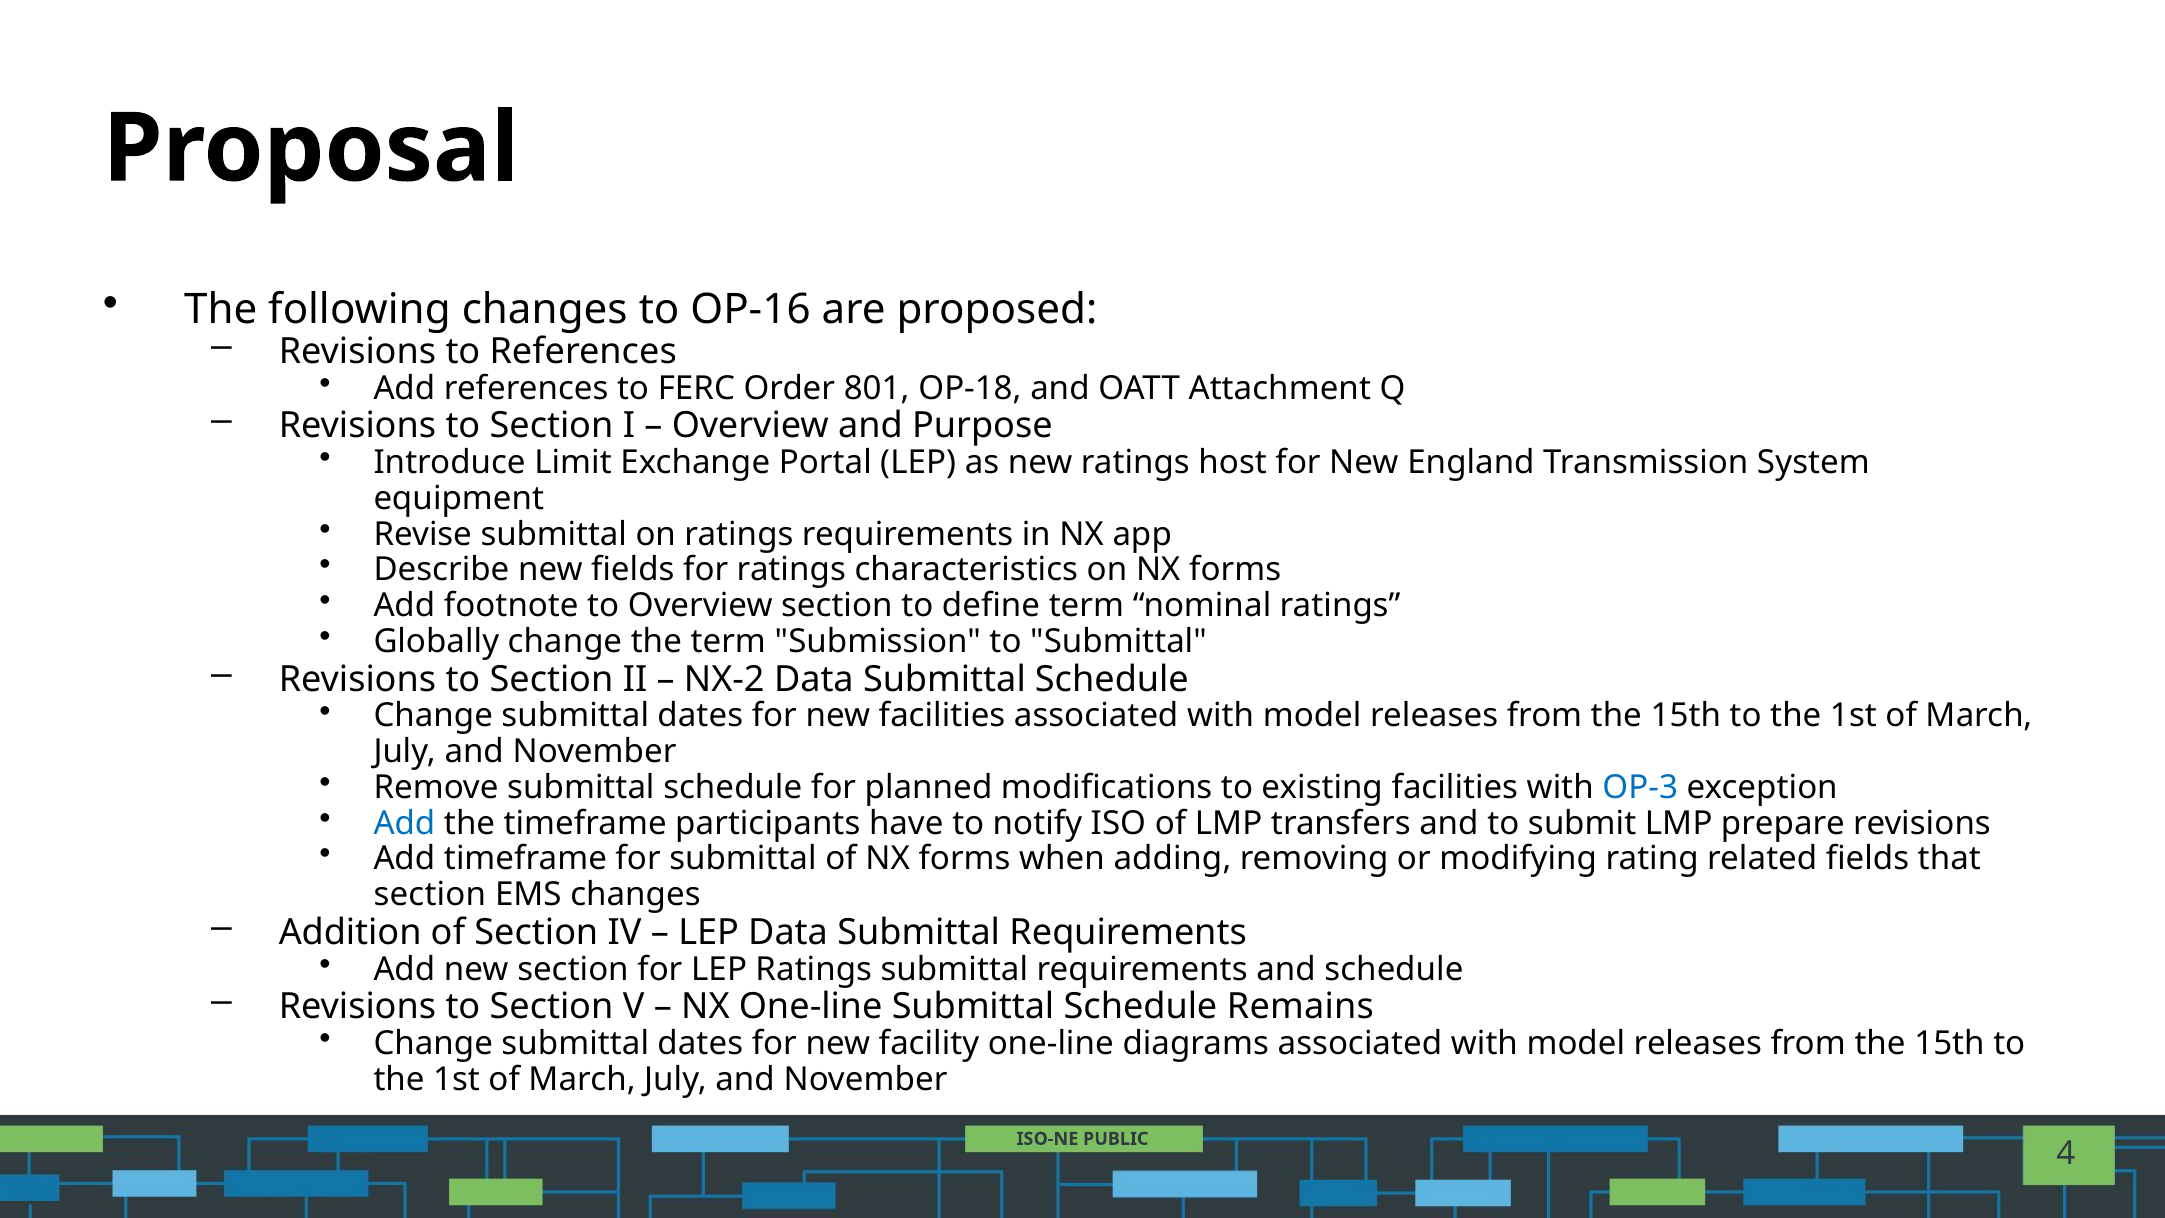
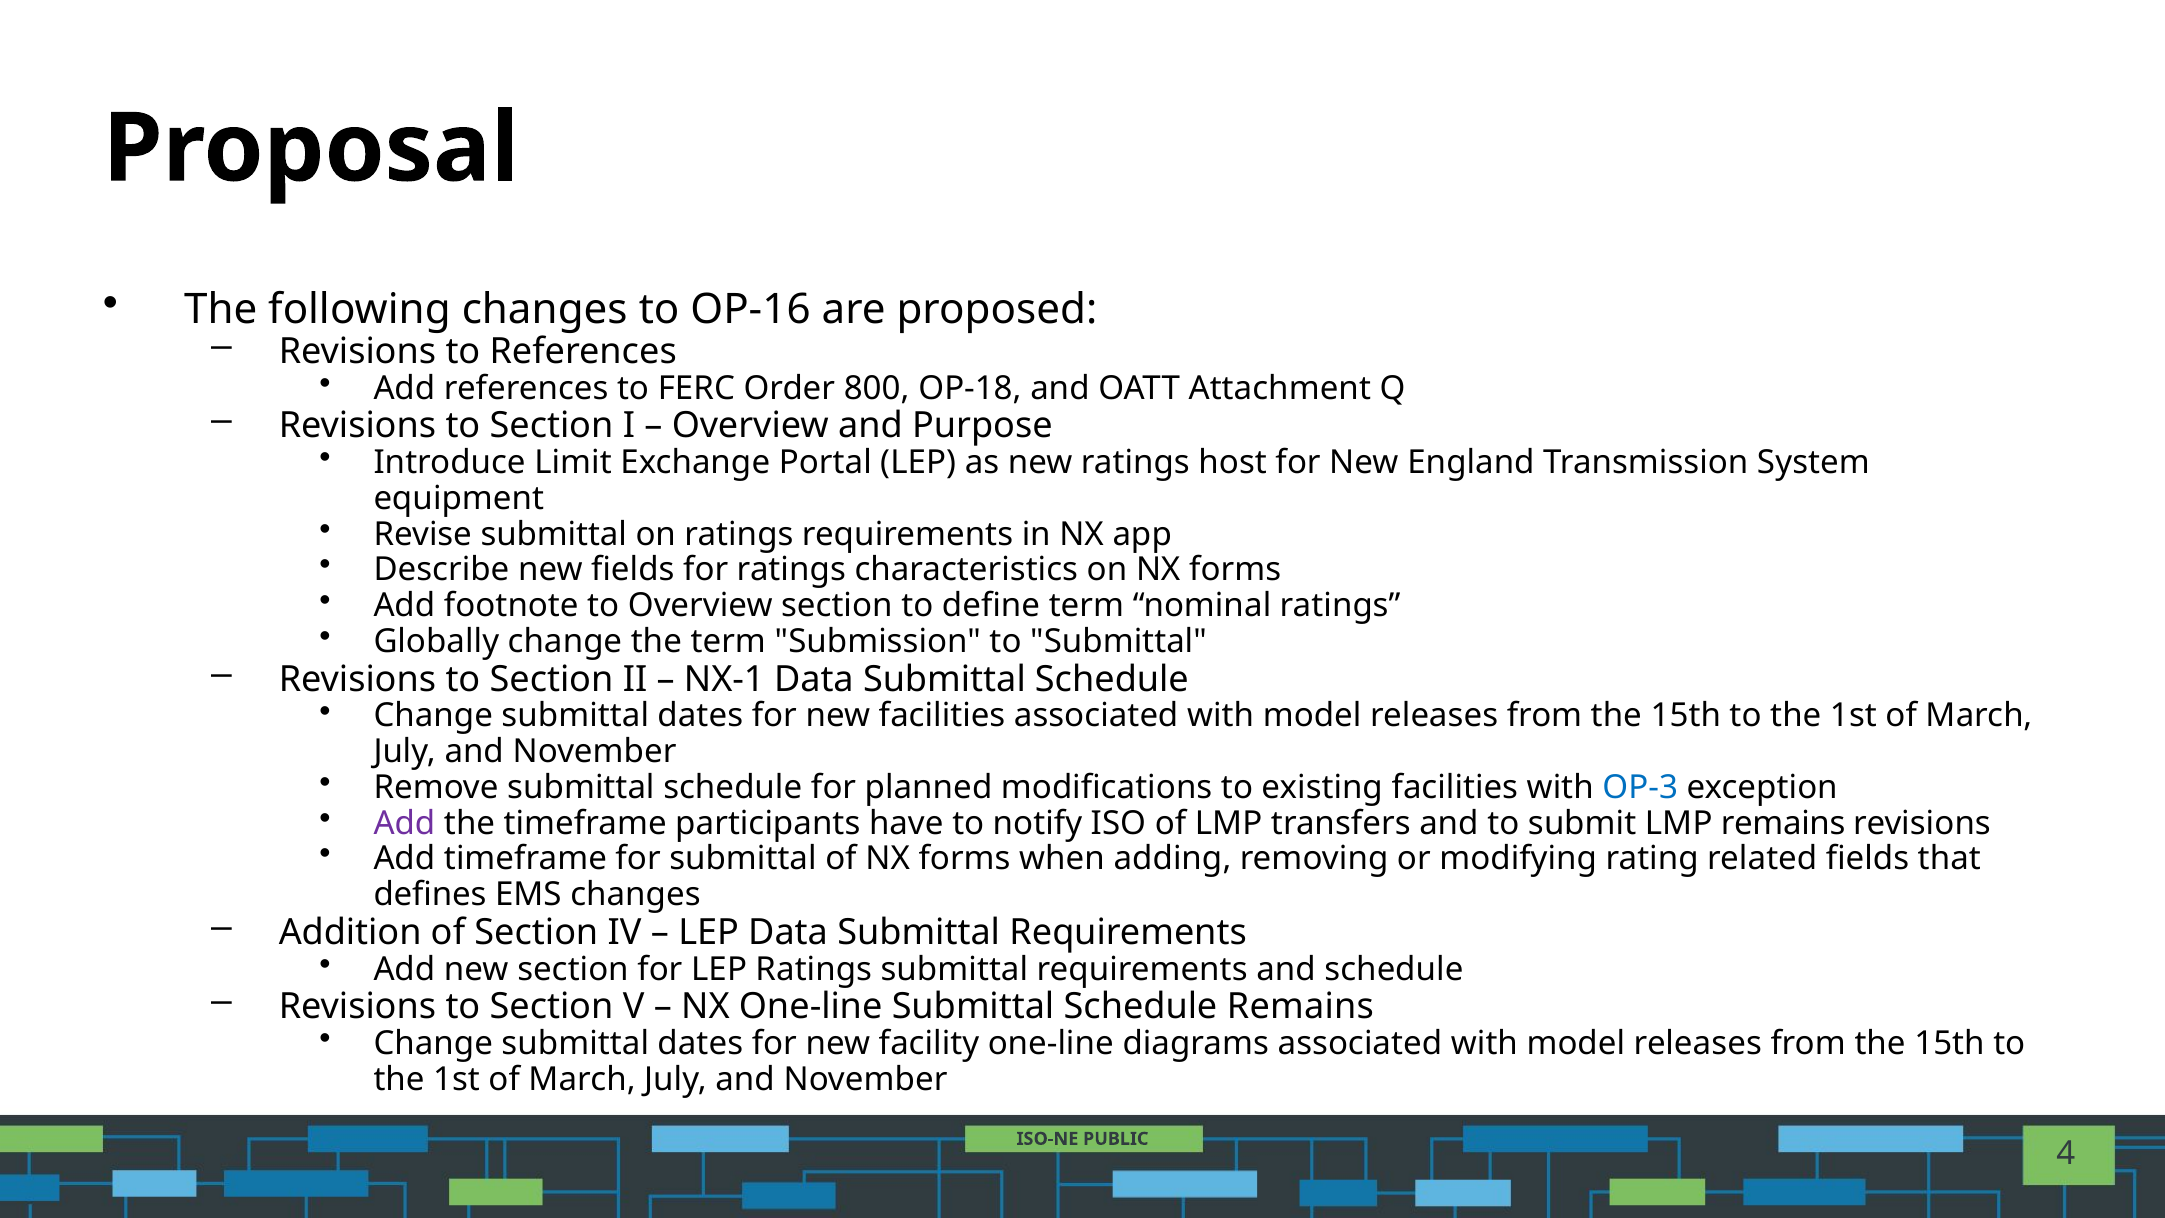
801: 801 -> 800 (877, 388)
NX-2: NX-2 -> NX-1 (724, 679)
Add colour: blue -> purple (404, 823)
LMP prepare: prepare -> remains (1783, 823)
section: section -> defines (430, 895)
